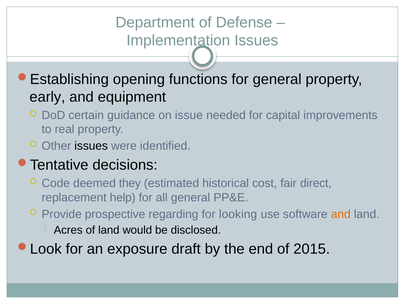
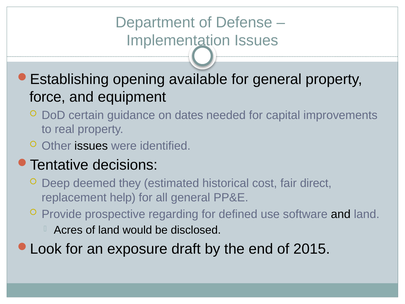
functions: functions -> available (198, 79)
early: early -> force (47, 97)
issue: issue -> dates (189, 115)
Code: Code -> Deep (56, 183)
looking: looking -> defined (238, 214)
and colour: orange -> black (341, 214)
